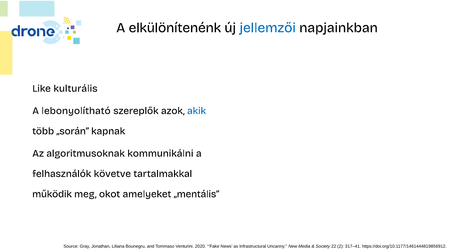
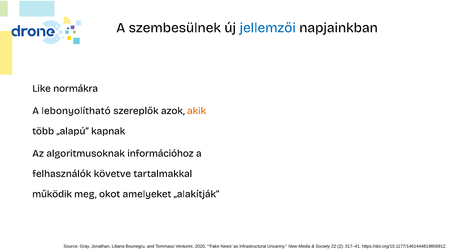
elkülönítenénk: elkülönítenénk -> szembesülnek (175, 28)
kulturális: kulturális -> normákra (76, 89)
akik colour: blue -> orange (197, 111)
„során: „során -> „alapú (73, 131)
kommunikálni: kommunikálni -> információhoz (160, 154)
„mentális: „mentális -> „alakítják (196, 194)
